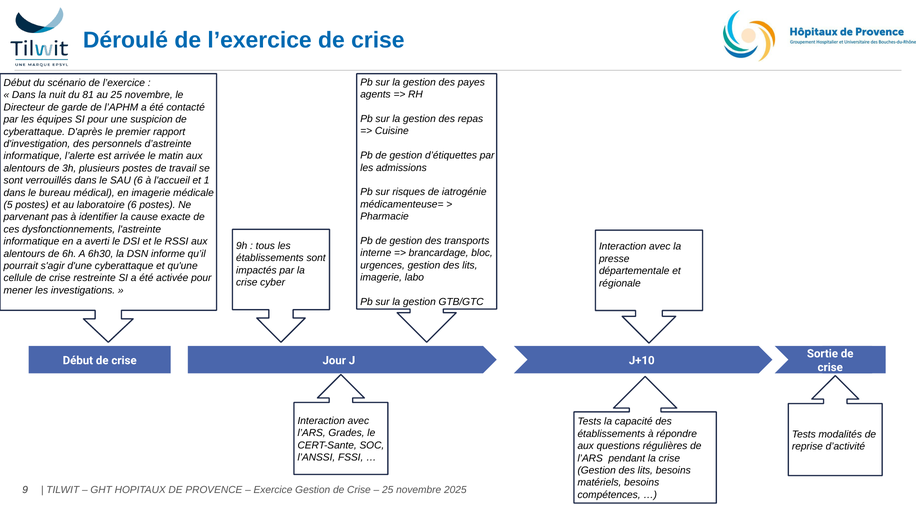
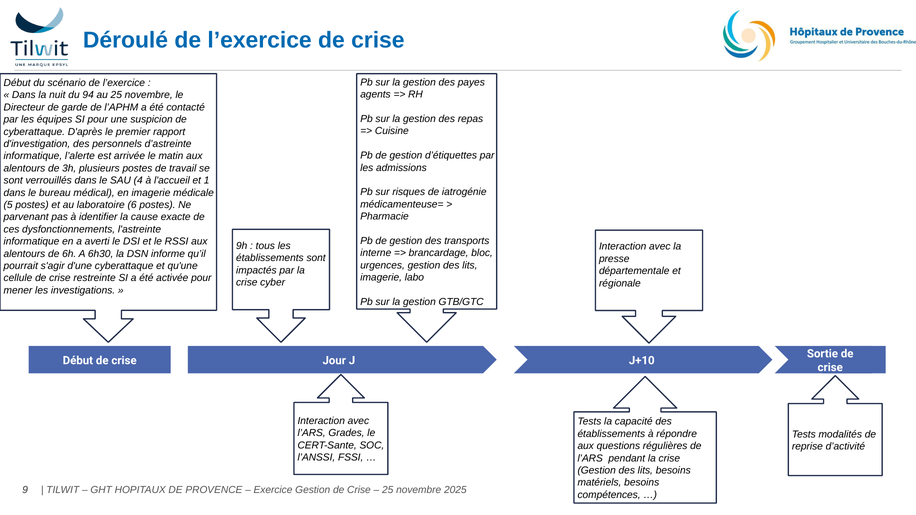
81: 81 -> 94 (88, 95)
SAU 6: 6 -> 4 (138, 181)
